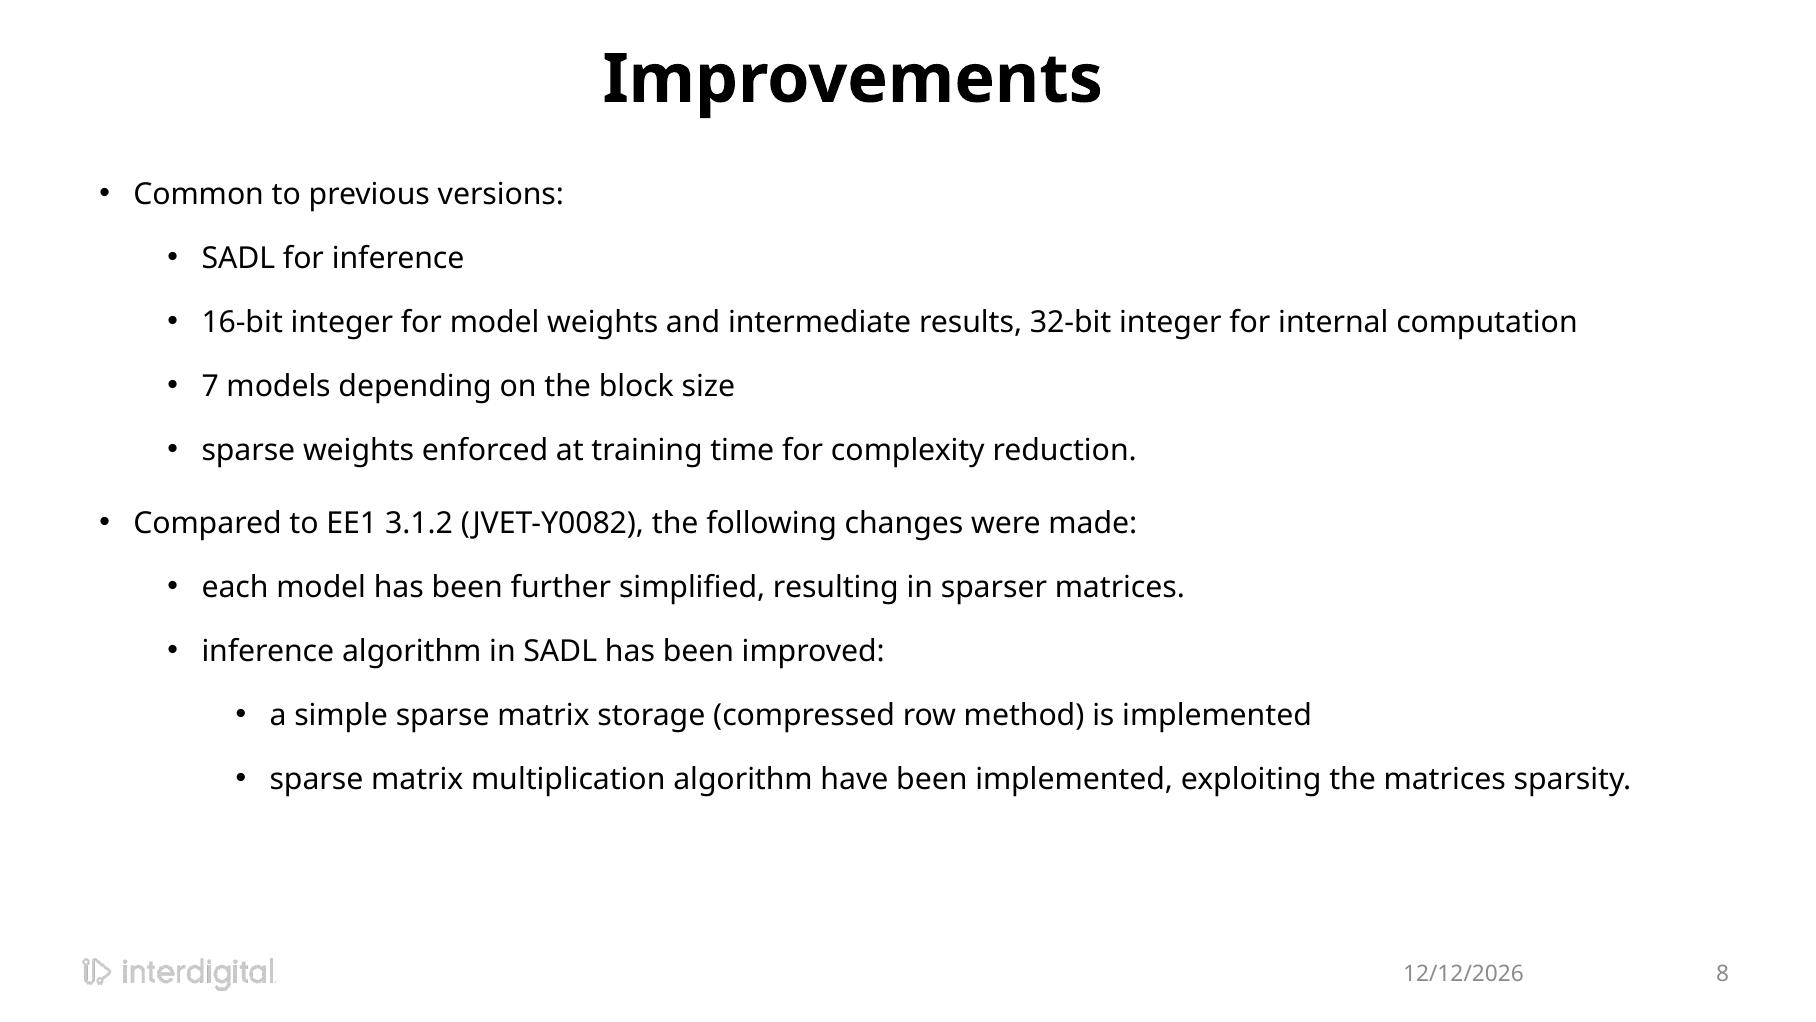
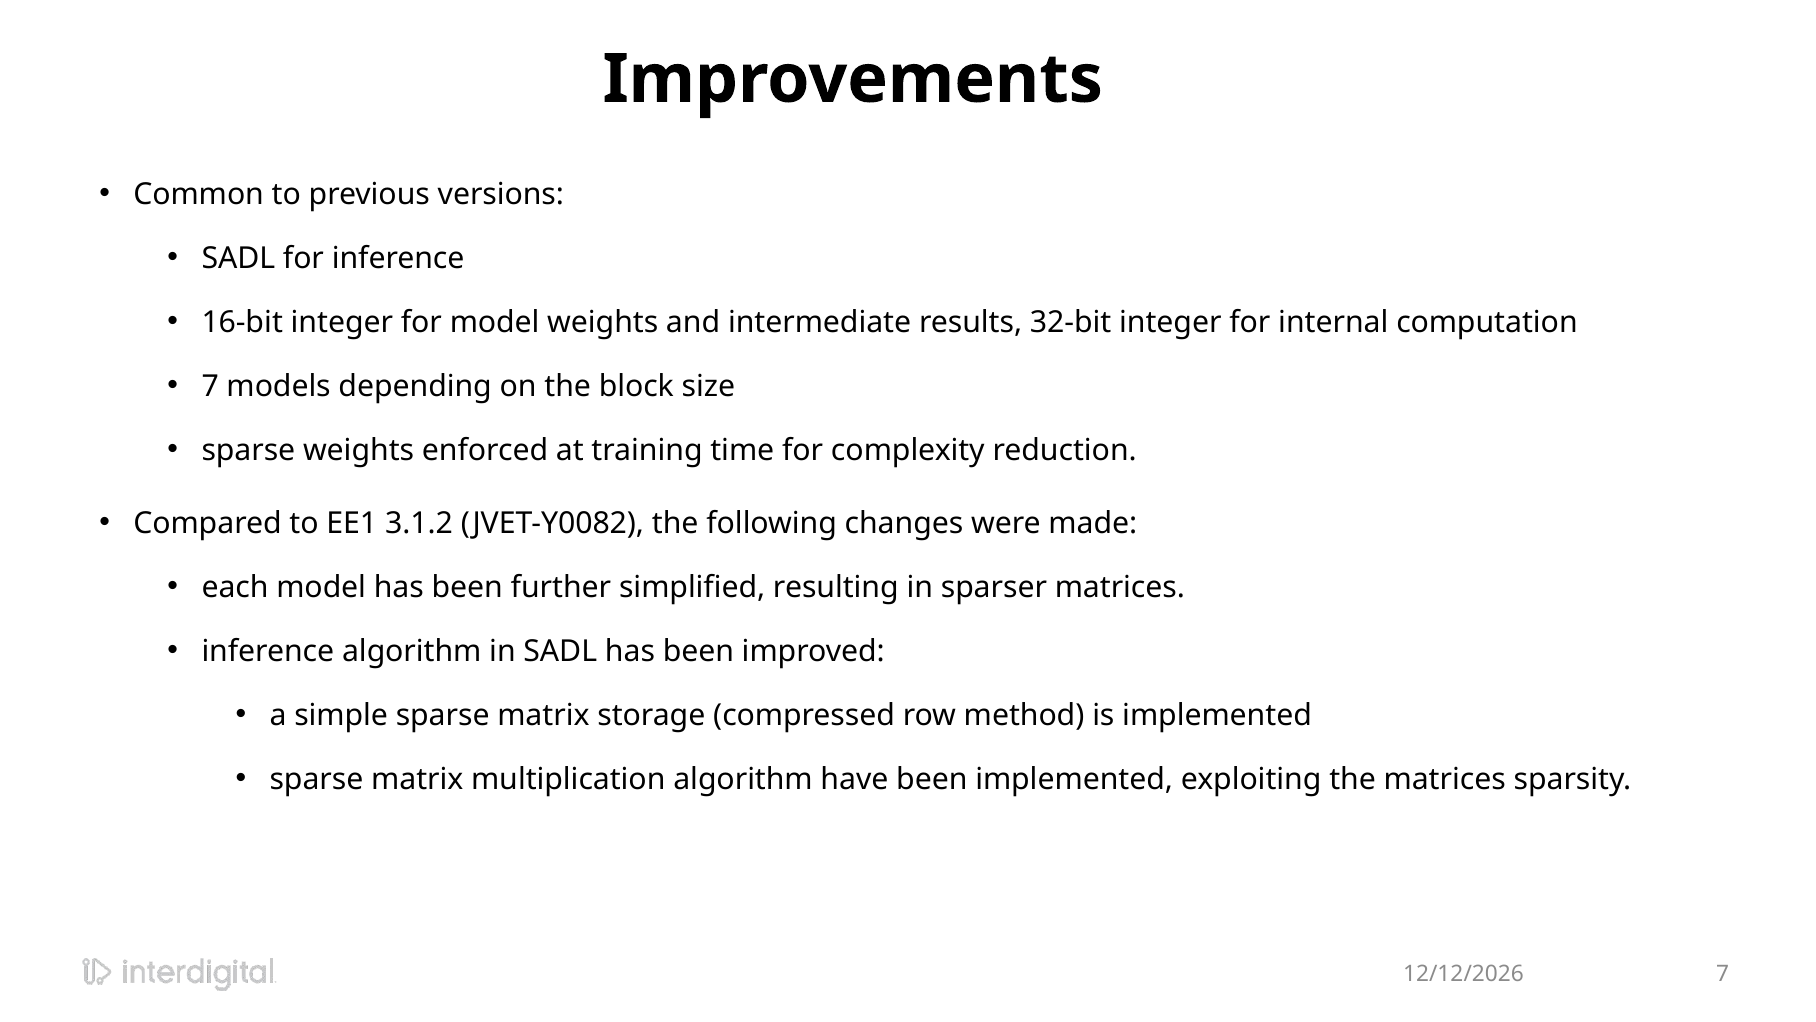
8: 8 -> 7 (1723, 974)
